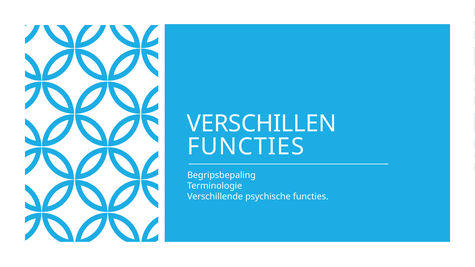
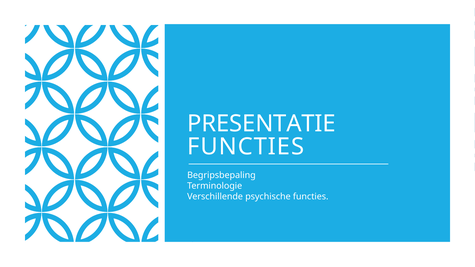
VERSCHILLEN: VERSCHILLEN -> PRESENTATIE (262, 124)
